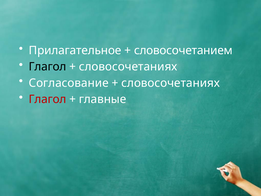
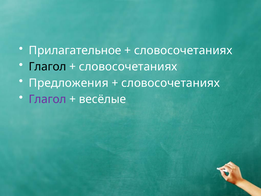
словосочетанием: словосочетанием -> словосочетаниях (183, 50)
Согласование: Согласование -> Предложения (69, 83)
Глагол colour: red -> purple (47, 99)
главные: главные -> весёлые (103, 99)
